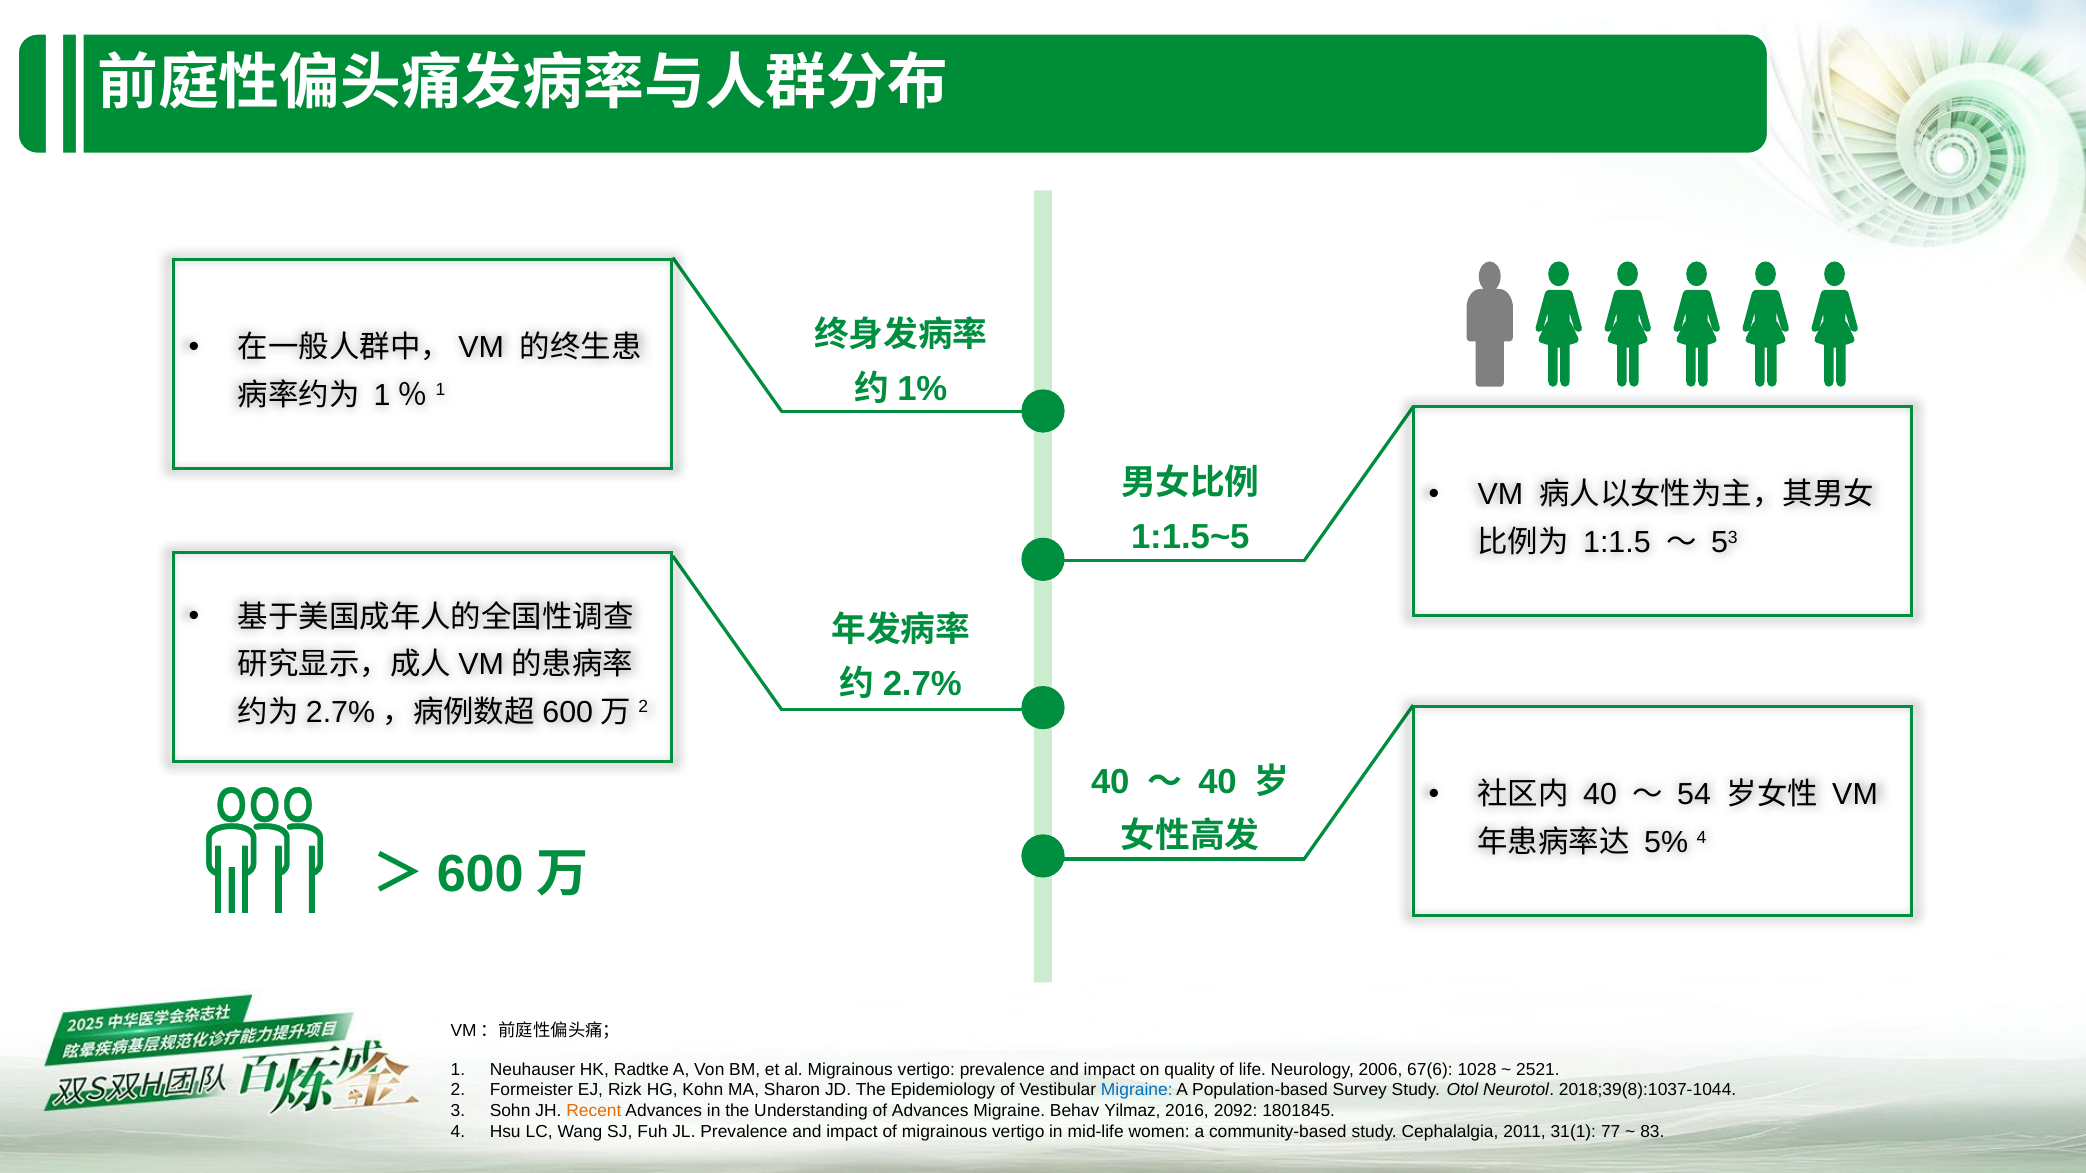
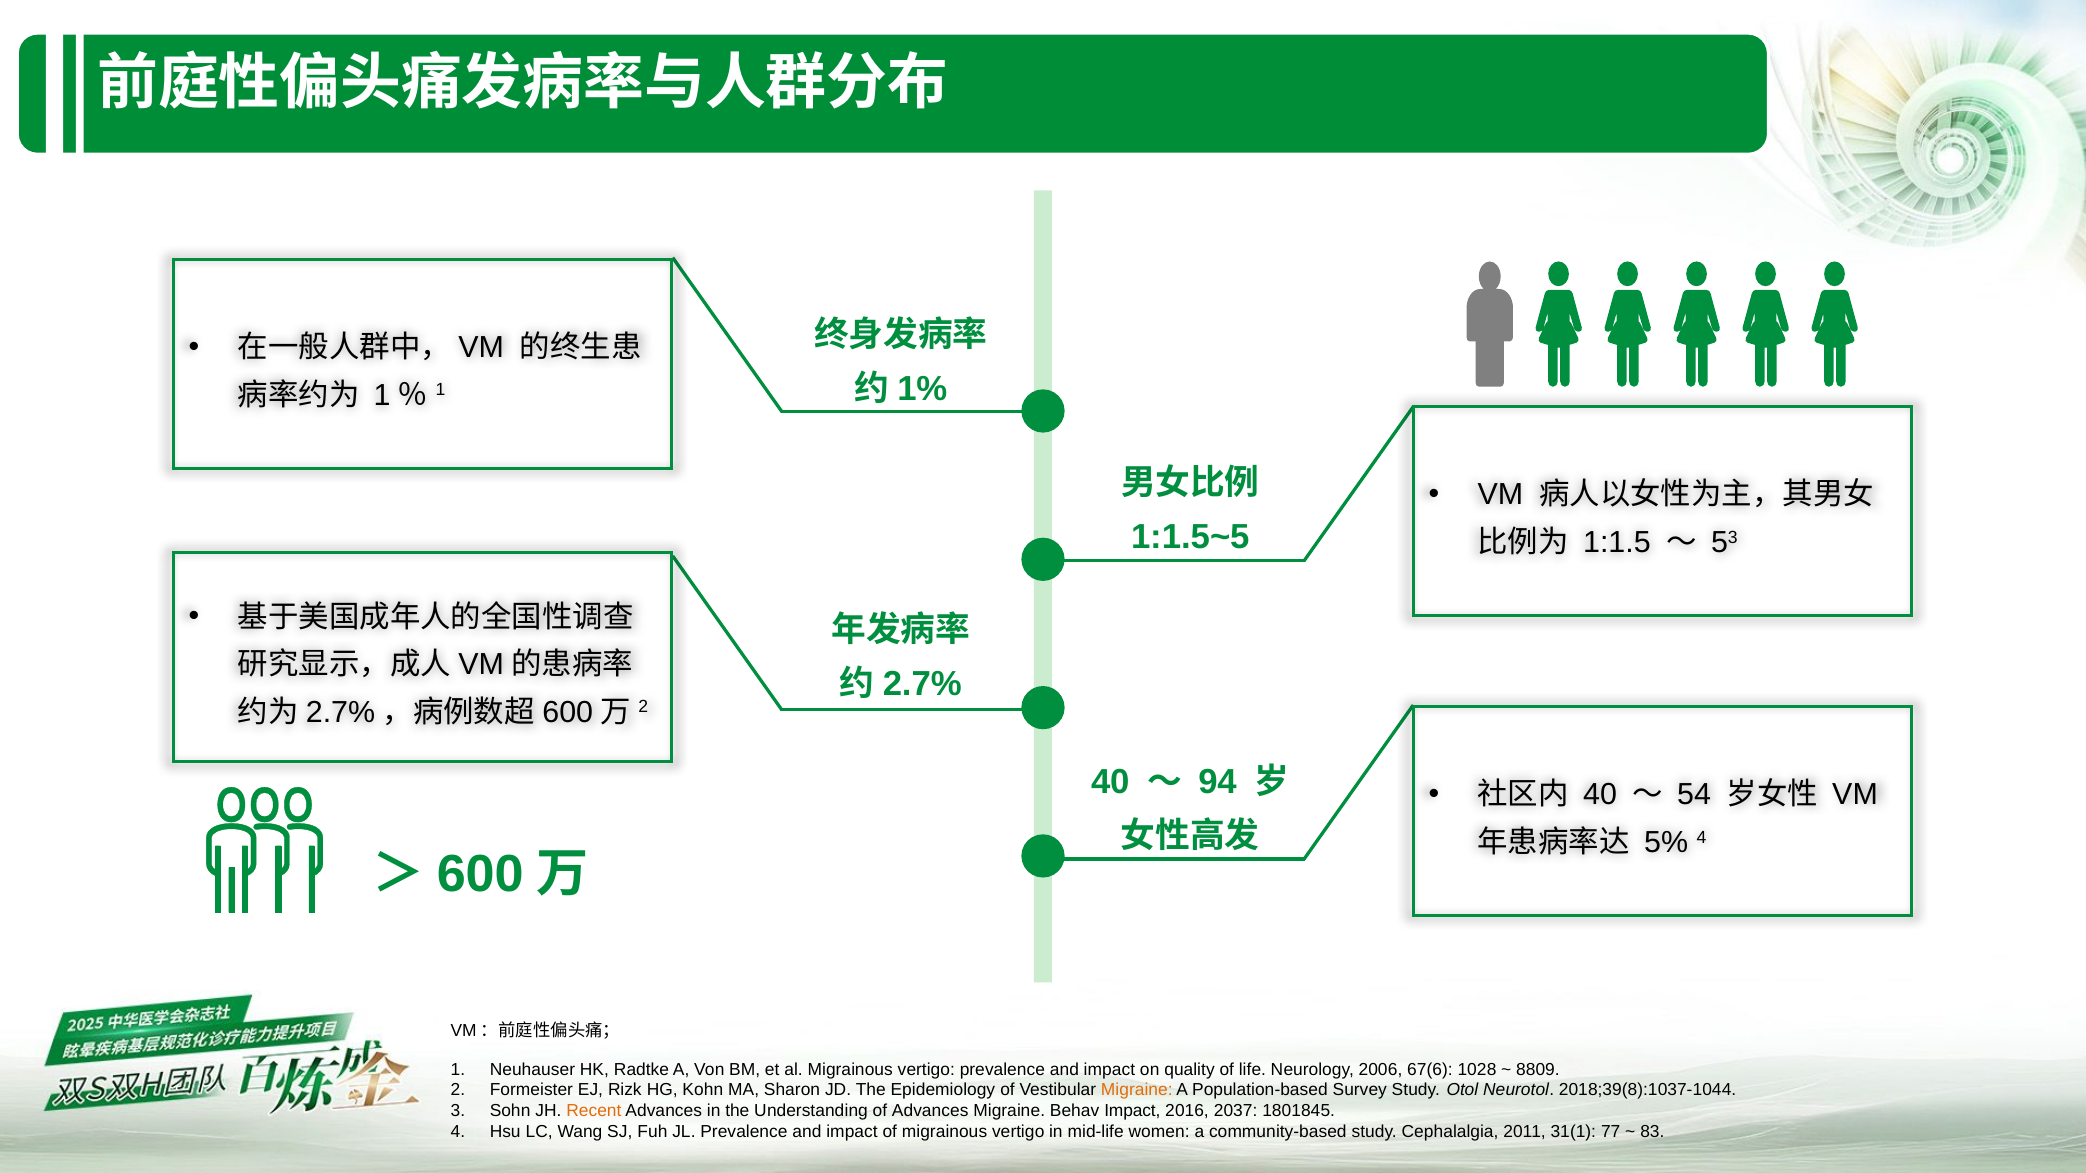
40: 40 -> 94 (1218, 782)
2521: 2521 -> 8809 (1538, 1070)
Migraine colour: blue -> orange (1137, 1091)
Behav Yilmaz: Yilmaz -> Impact (1132, 1111)
2092: 2092 -> 2037 (1236, 1111)
